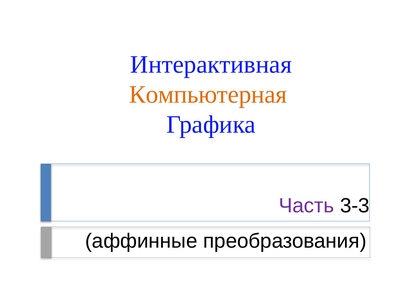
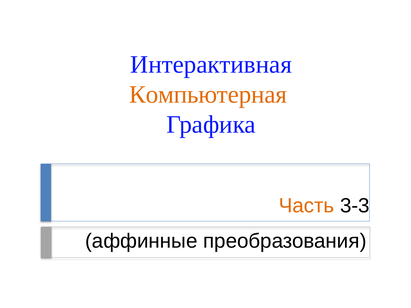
Часть colour: purple -> orange (307, 206)
